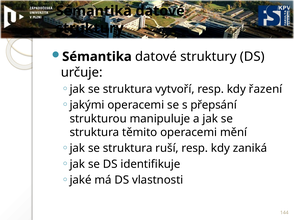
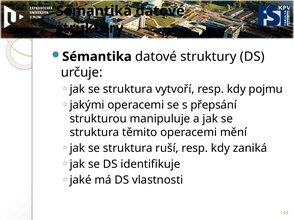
řazení: řazení -> pojmu (266, 89)
